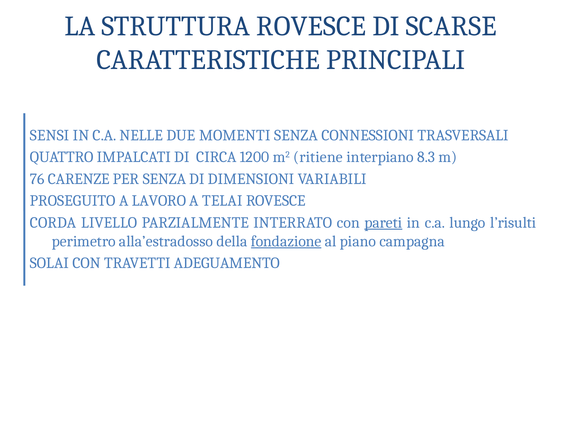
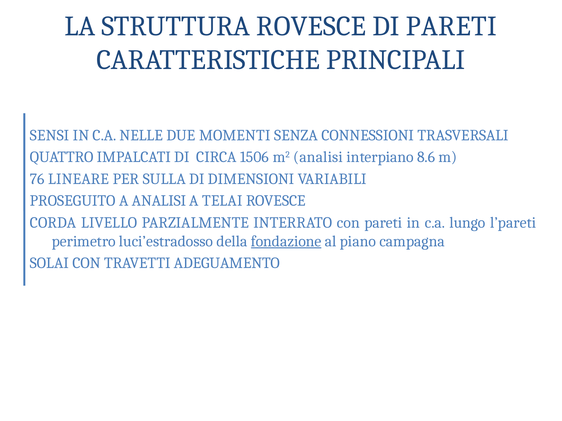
DI SCARSE: SCARSE -> PARETI (451, 26)
1200: 1200 -> 1506 (255, 157)
m2 ritiene: ritiene -> analisi (318, 157)
8.3: 8.3 -> 8.6 (426, 157)
CARENZE: CARENZE -> LINEARE (79, 179)
PER SENZA: SENZA -> SULLA (164, 179)
A LAVORO: LAVORO -> ANALISI (159, 201)
pareti underline: present -> none (383, 223)
l’risulti: l’risulti -> l’pareti (513, 223)
alla’estradosso: alla’estradosso -> luci’estradosso (166, 242)
